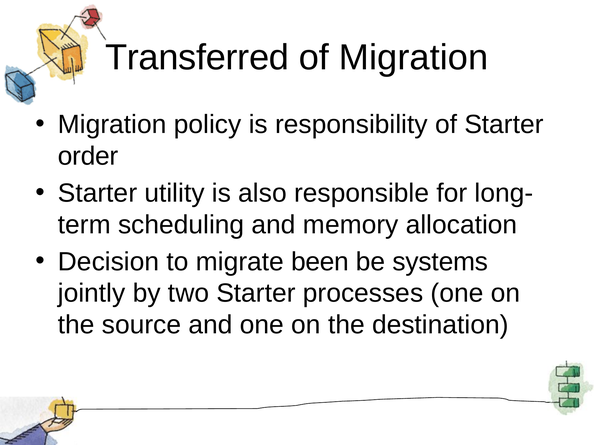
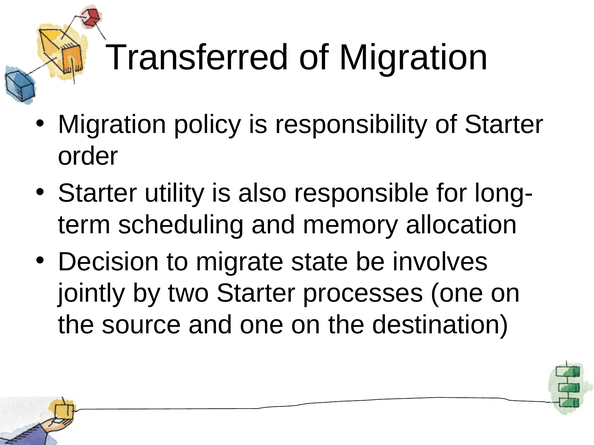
been: been -> state (320, 262)
systems: systems -> involves (440, 262)
